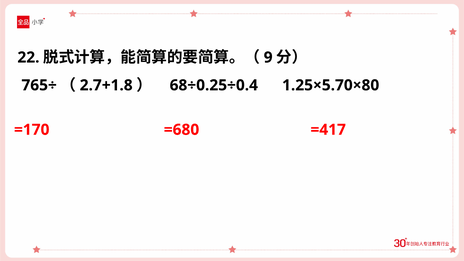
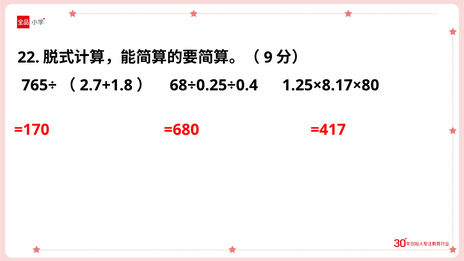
1.25×5.70×80: 1.25×5.70×80 -> 1.25×8.17×80 (331, 85)
